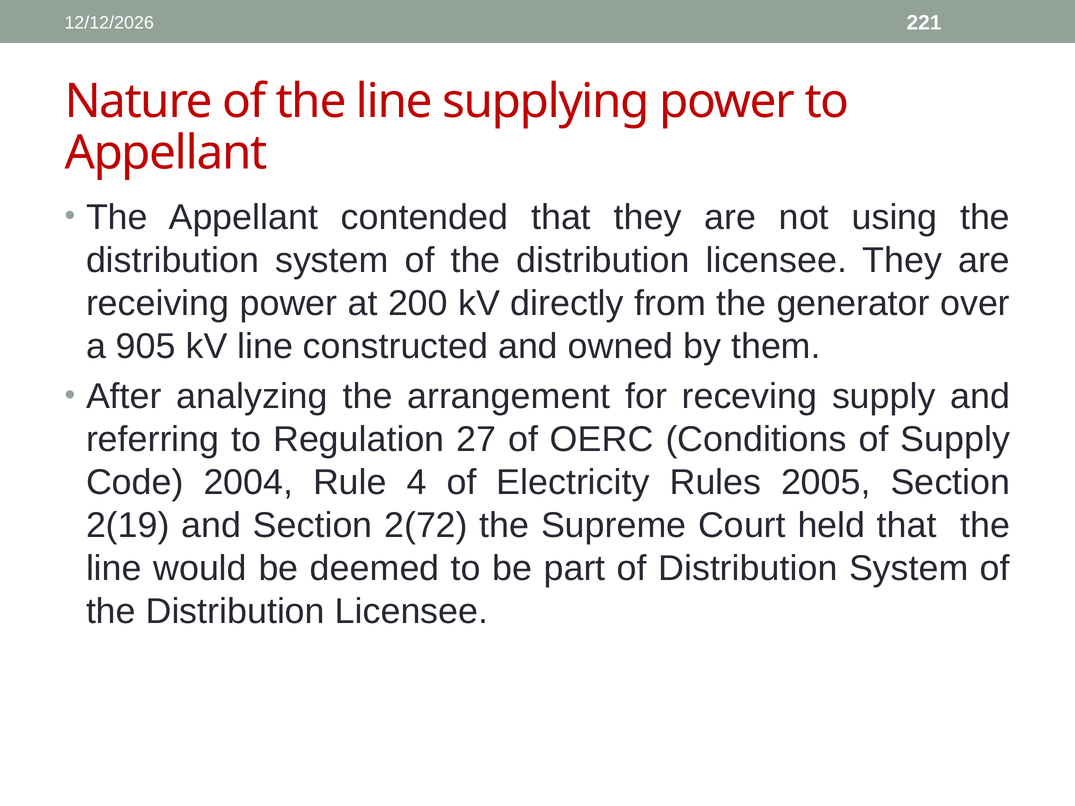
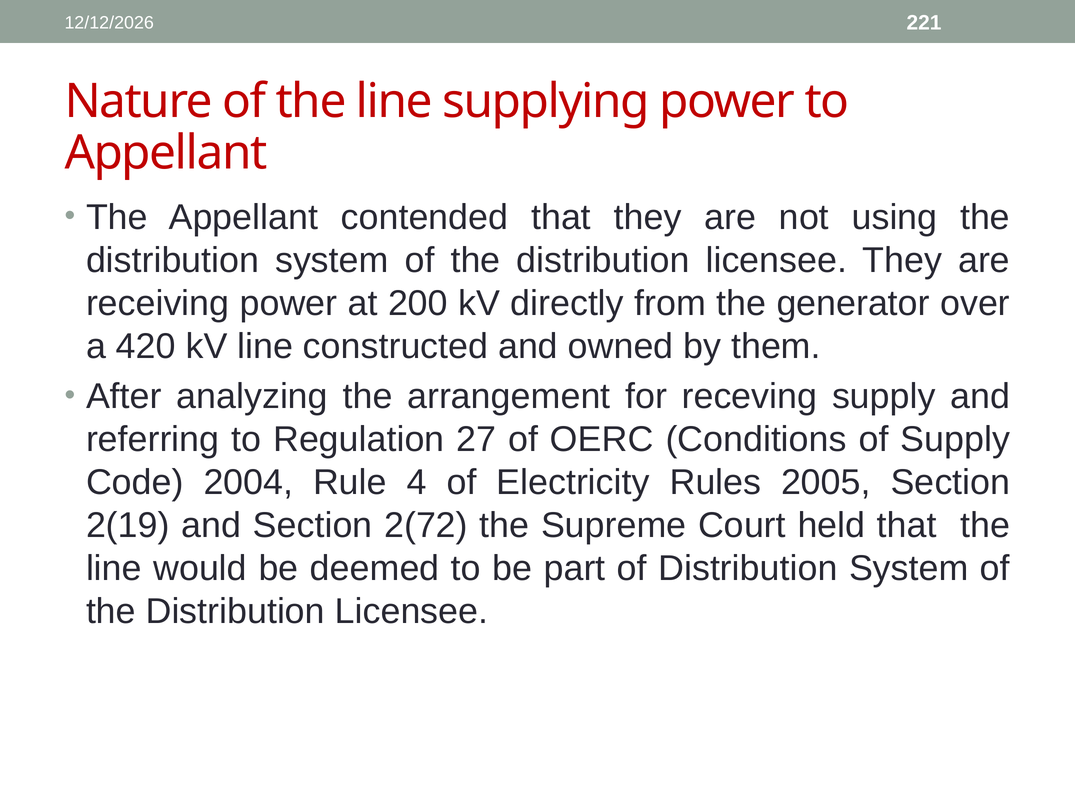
905: 905 -> 420 (146, 347)
